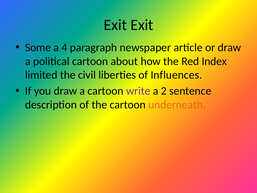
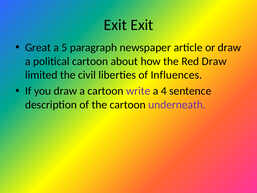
Some: Some -> Great (38, 47)
4: 4 -> 5 (64, 47)
Red Index: Index -> Draw (214, 61)
2: 2 -> 4 (164, 91)
underneath colour: orange -> purple (177, 105)
